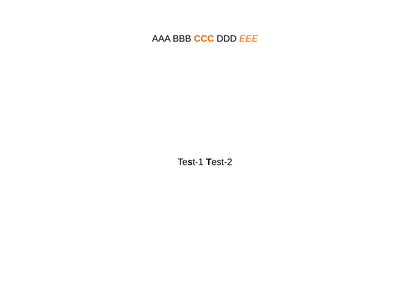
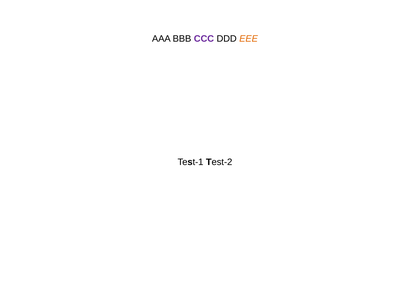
CCC colour: orange -> purple (204, 39)
